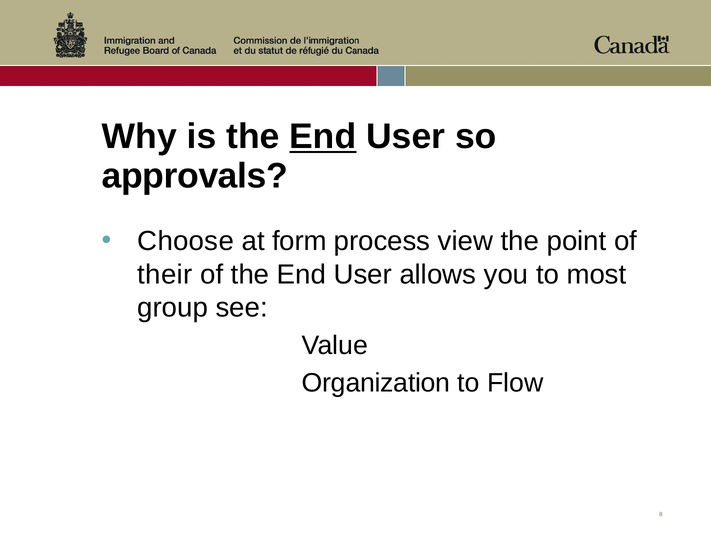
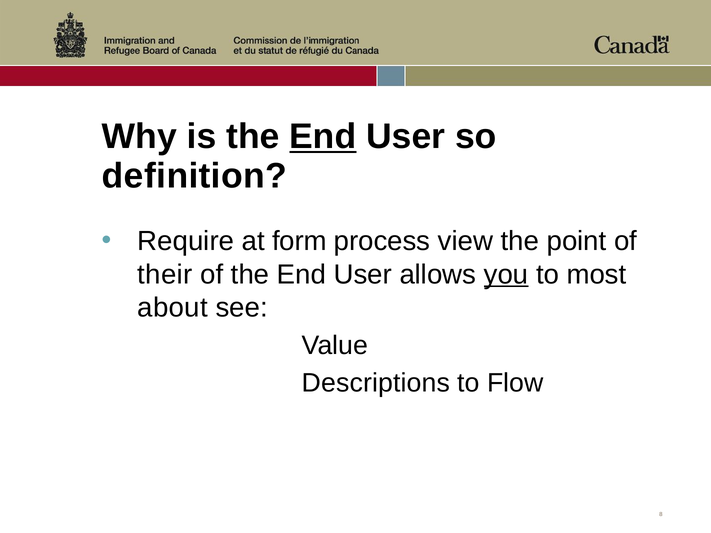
approvals: approvals -> definition (194, 176)
Choose: Choose -> Require (186, 241)
you underline: none -> present (506, 275)
group: group -> about (173, 308)
Organization: Organization -> Descriptions (376, 383)
